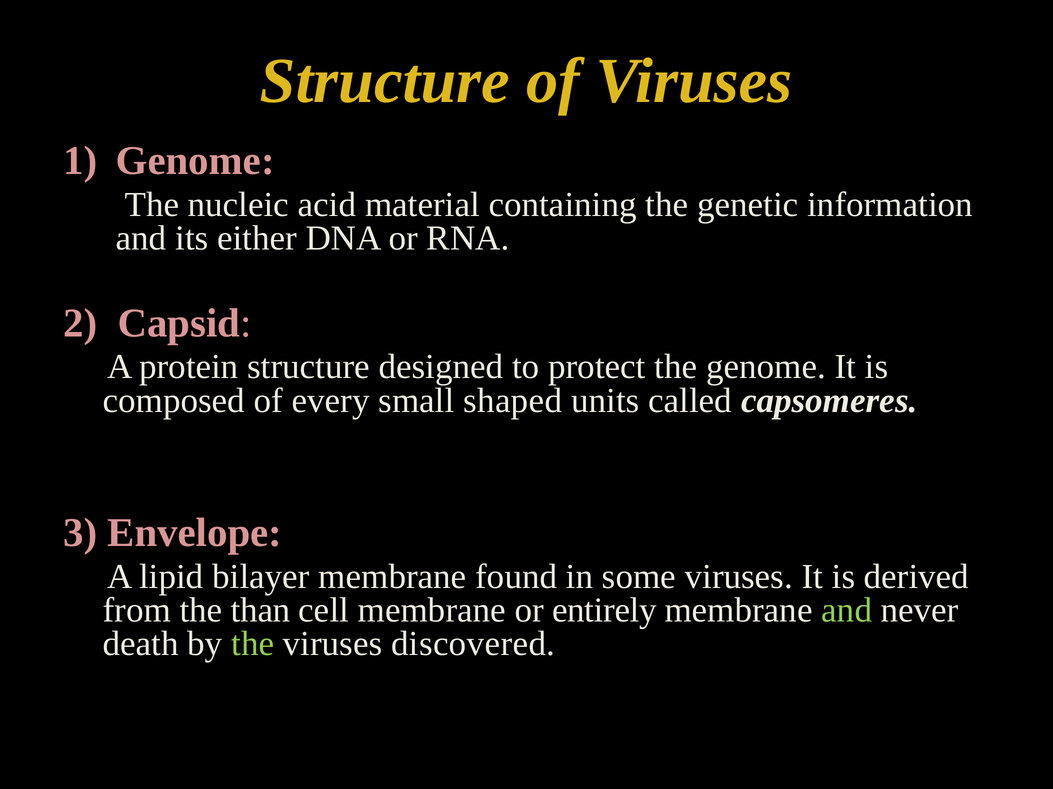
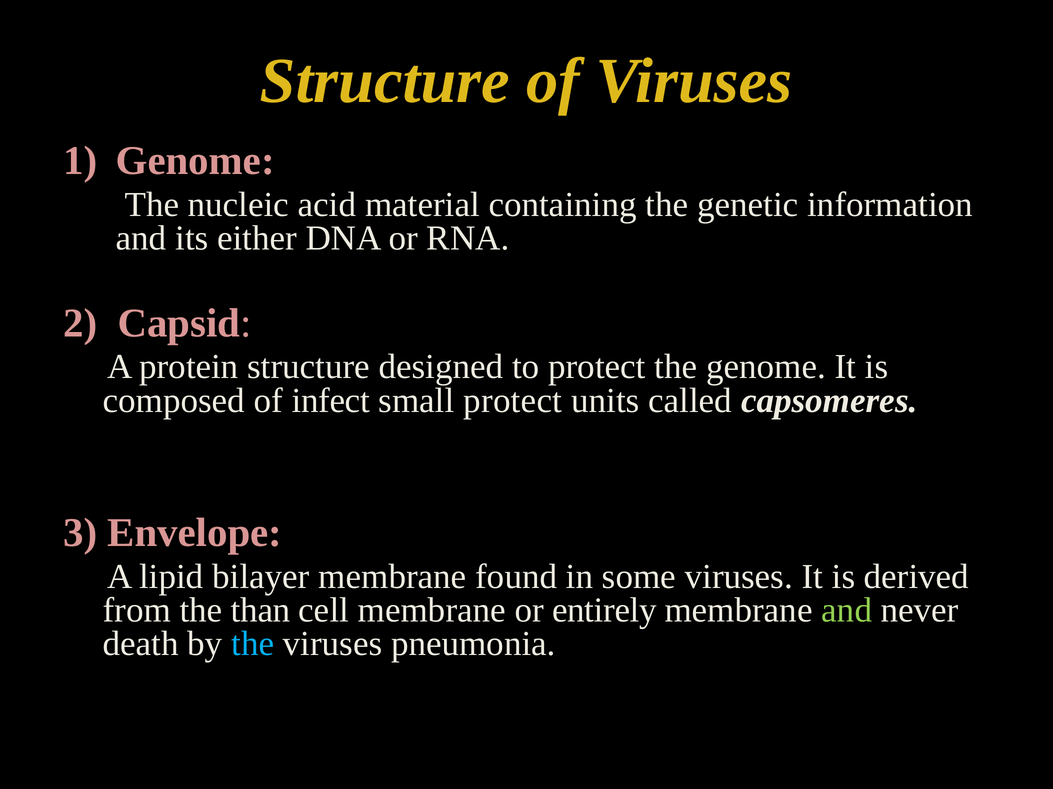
every: every -> infect (331, 401)
small shaped: shaped -> protect (513, 401)
the colour: light green -> light blue (253, 645)
discovered: discovered -> pneumonia (473, 645)
